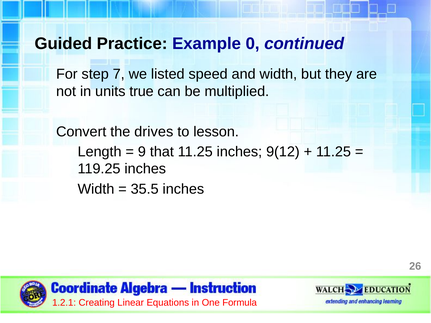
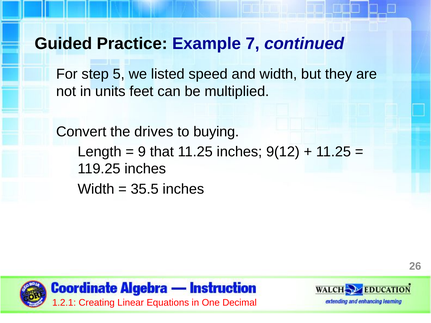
0: 0 -> 7 (253, 44)
7: 7 -> 5 (119, 74)
true: true -> feet (141, 91)
lesson: lesson -> buying (216, 132)
Formula: Formula -> Decimal (240, 303)
